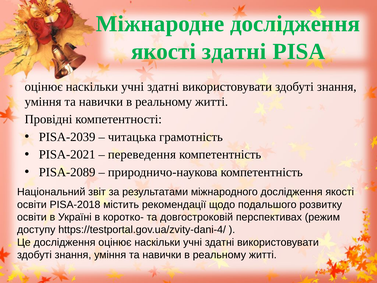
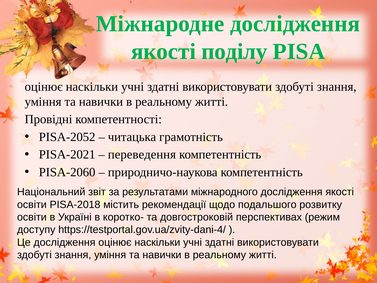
якості здатні: здатні -> поділу (234, 51)
PISA-2039: PISA-2039 -> PISA-2052 (67, 137)
PISA-2089: PISA-2089 -> PISA-2060 (67, 172)
